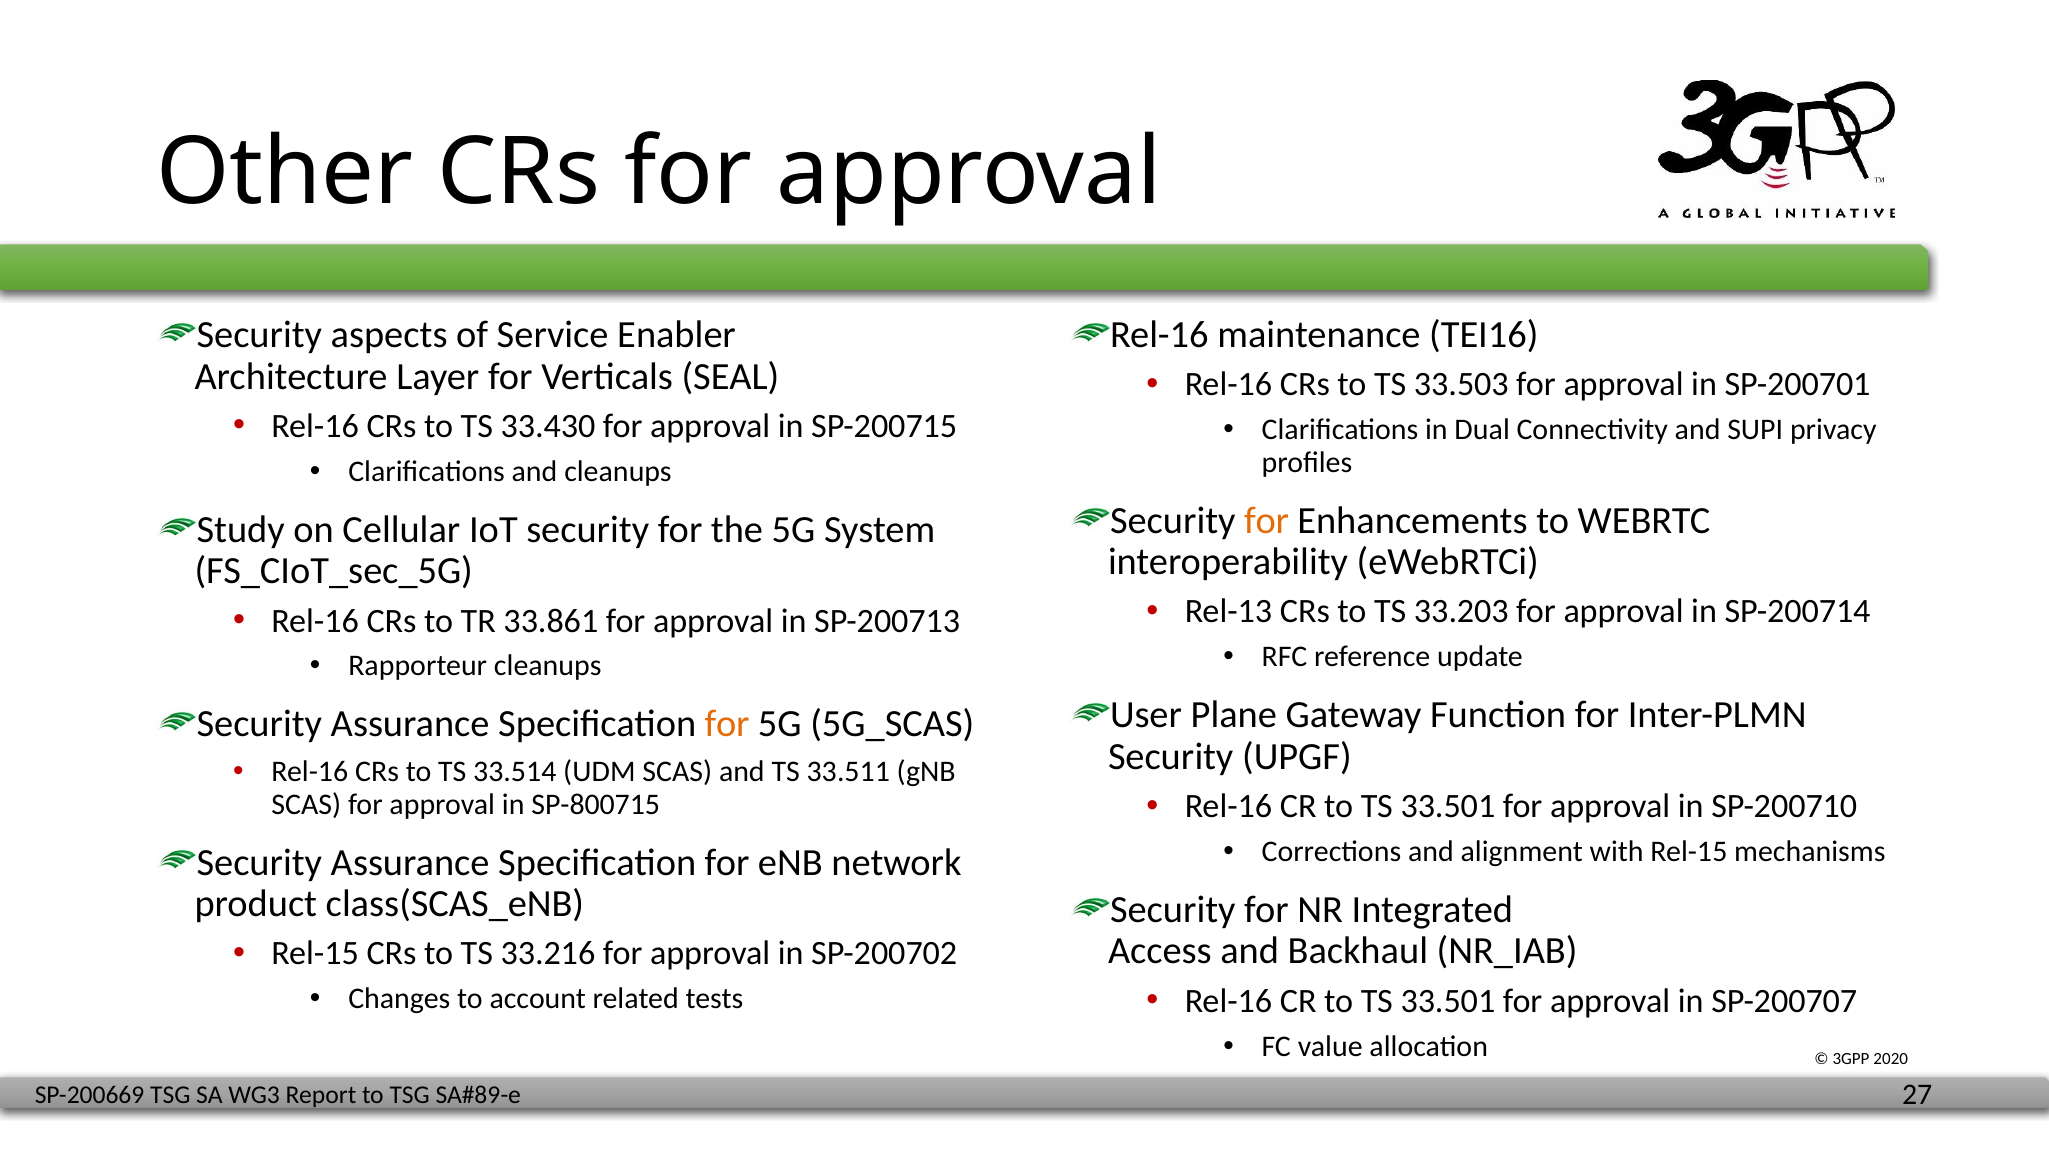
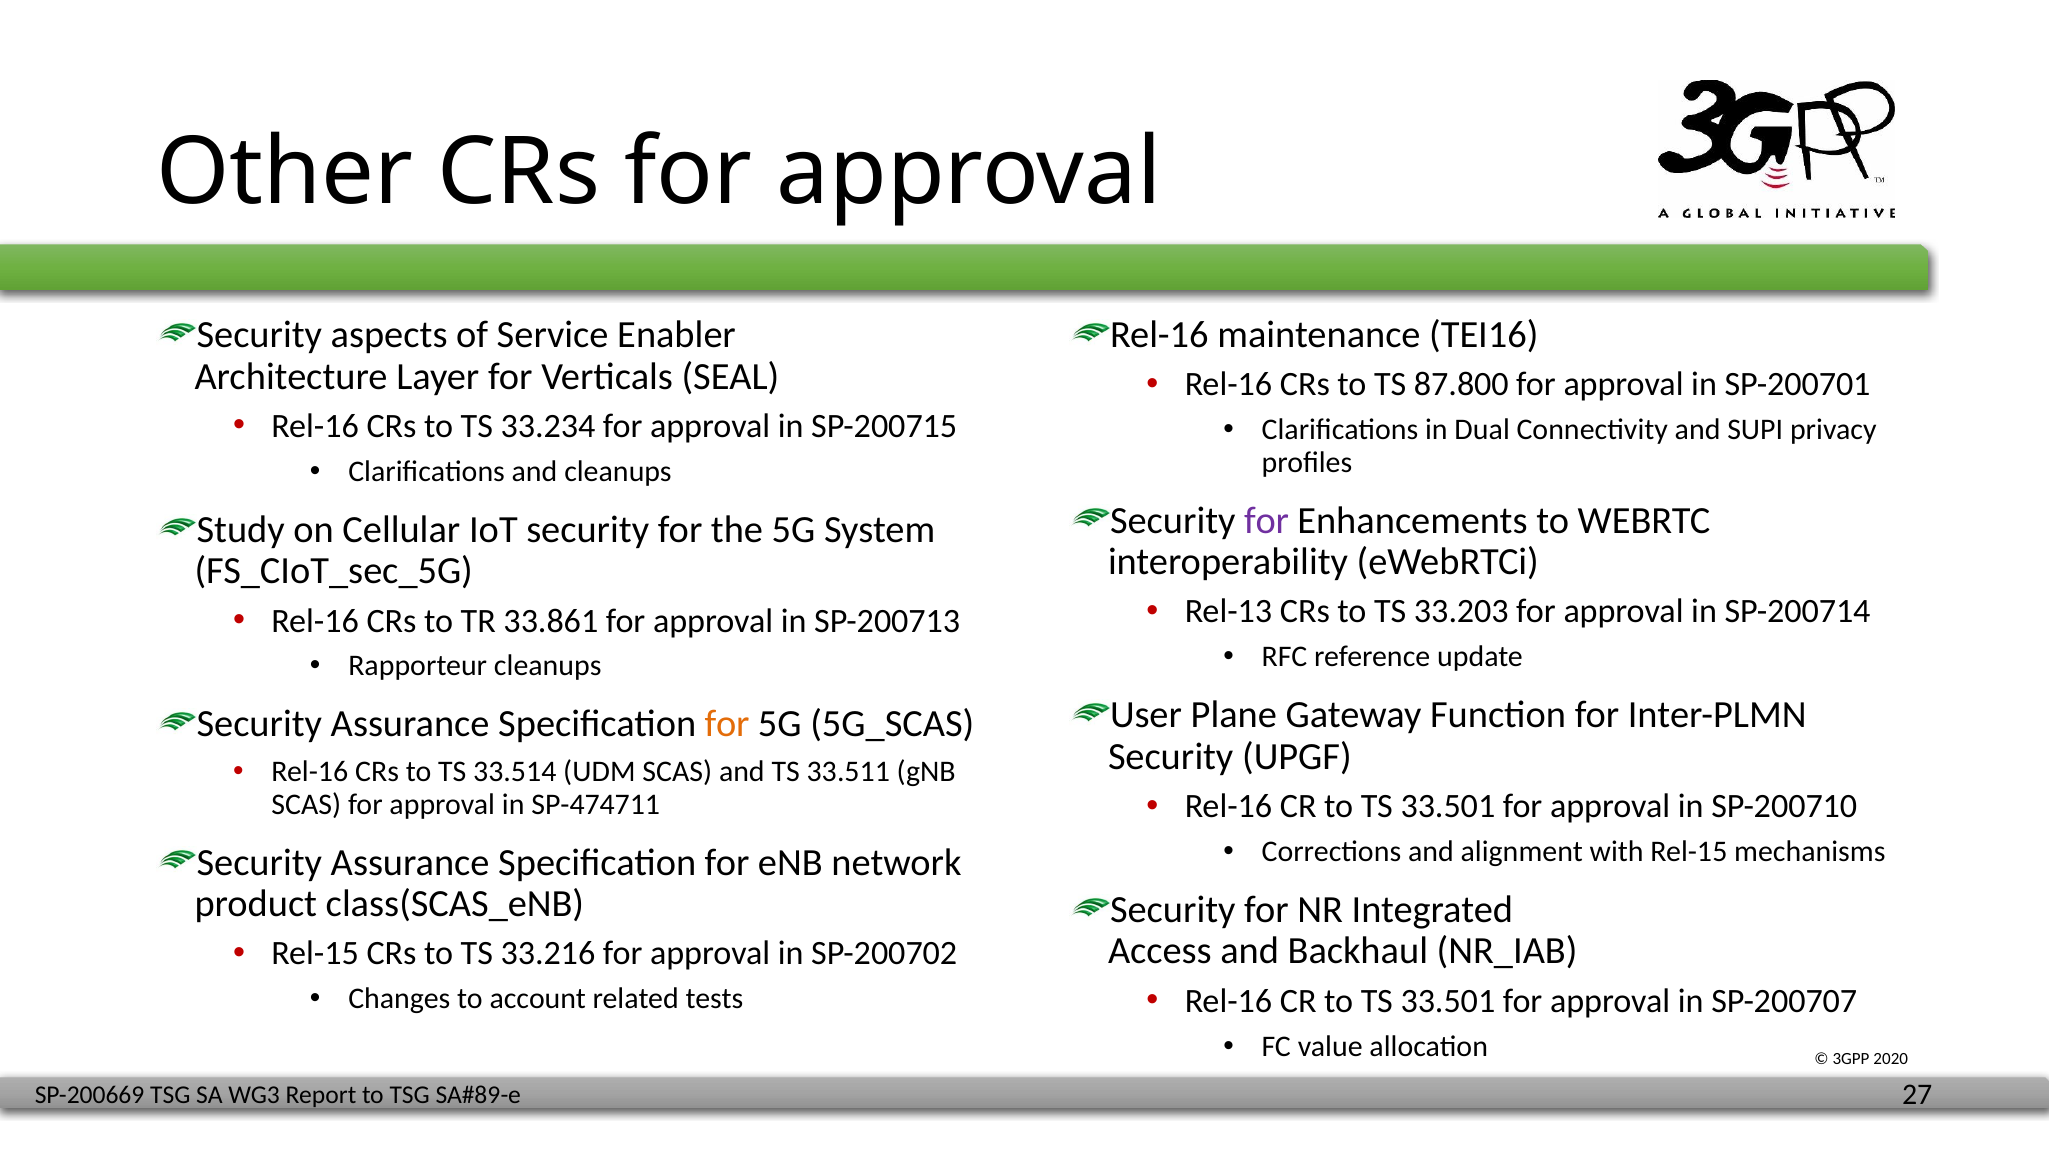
33.503: 33.503 -> 87.800 (1461, 385)
33.430: 33.430 -> 33.234 (548, 426)
for colour: orange -> purple (1267, 521)
SP-800715: SP-800715 -> SP-474711 (596, 805)
